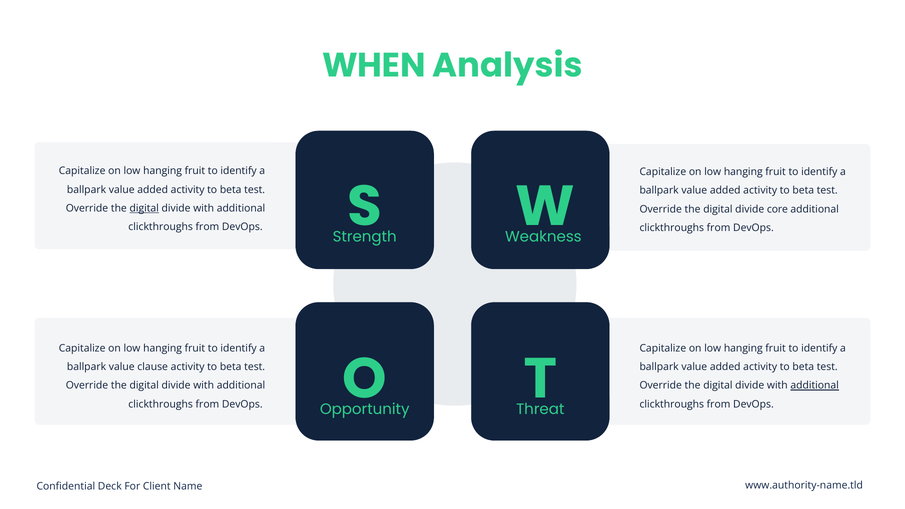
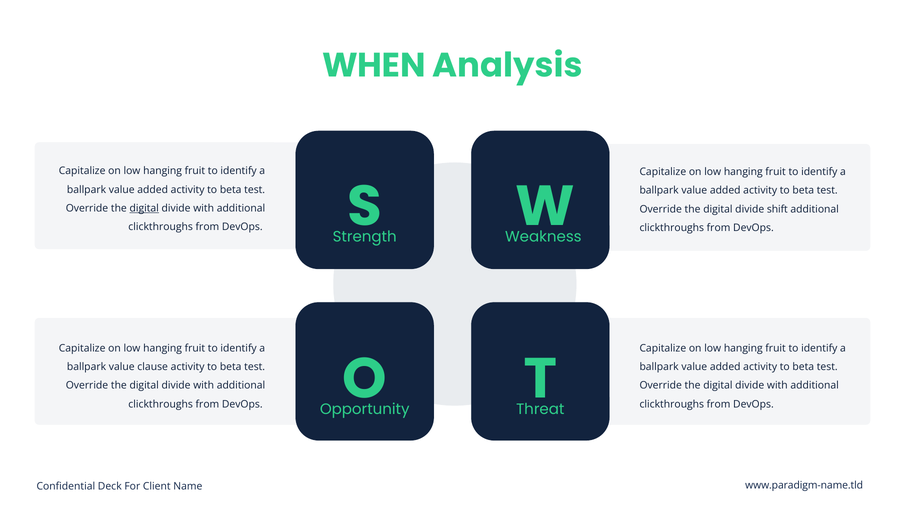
core: core -> shift (777, 209)
additional underline: present -> none (815, 386)
www.authority-name.tld: www.authority-name.tld -> www.paradigm-name.tld (804, 486)
